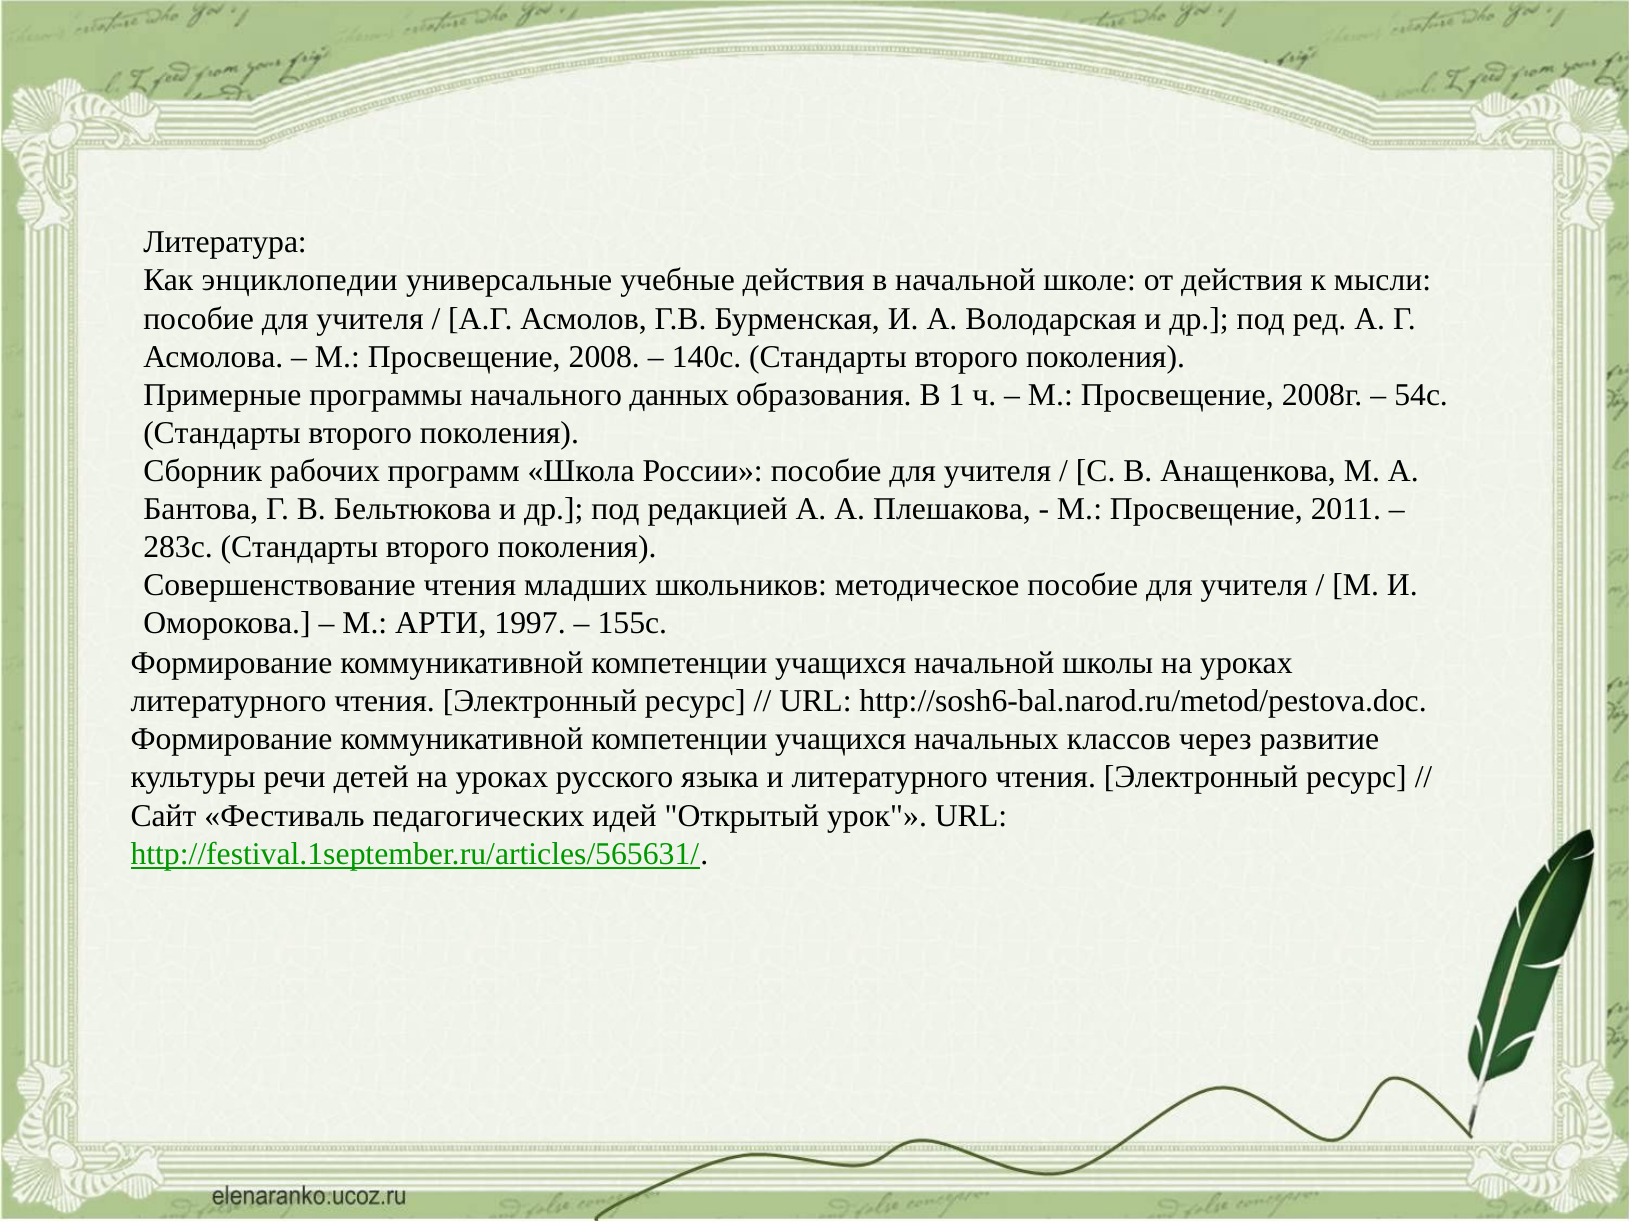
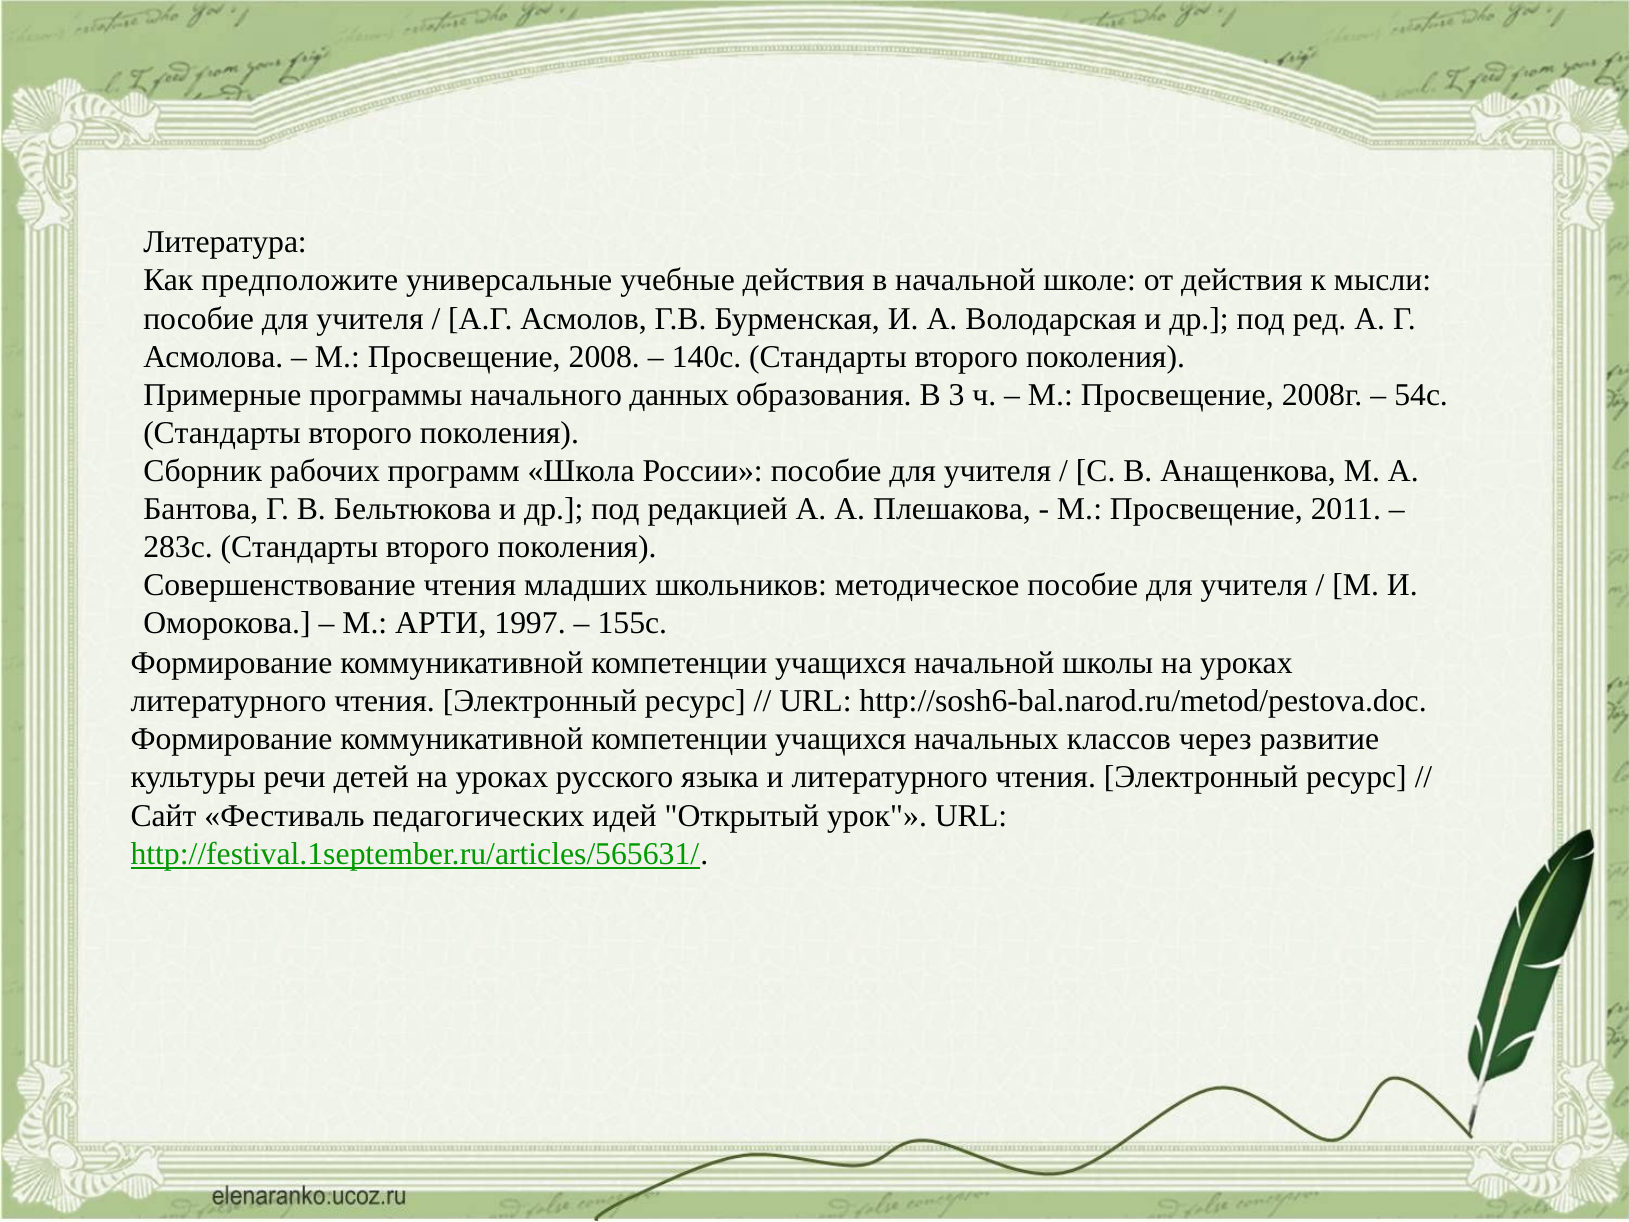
энциклопедии: энциклопедии -> предположите (300, 280)
1: 1 -> 3 (956, 395)
